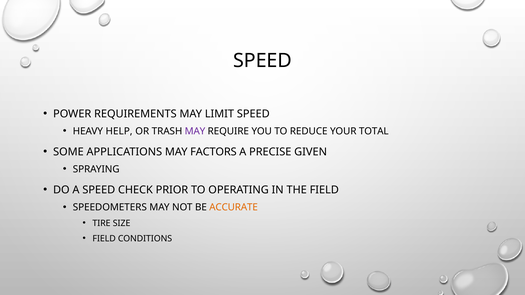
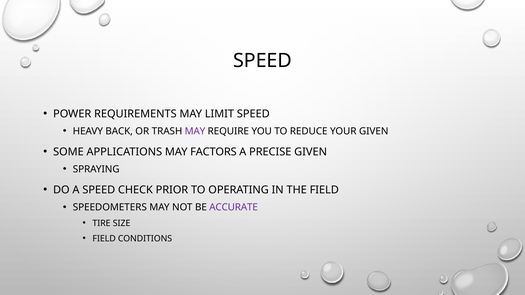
HELP: HELP -> BACK (119, 131)
YOUR TOTAL: TOTAL -> GIVEN (374, 131)
ACCURATE colour: orange -> purple (234, 208)
